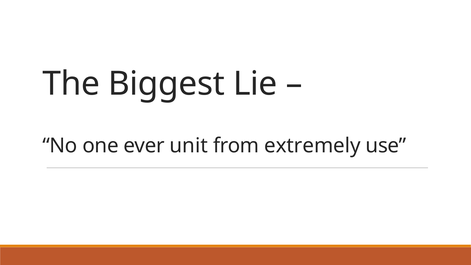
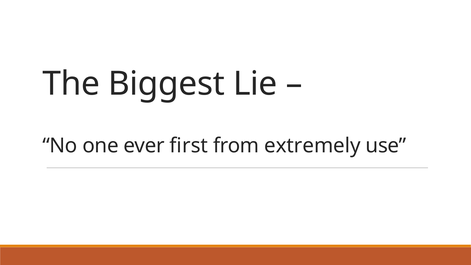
unit: unit -> first (189, 146)
